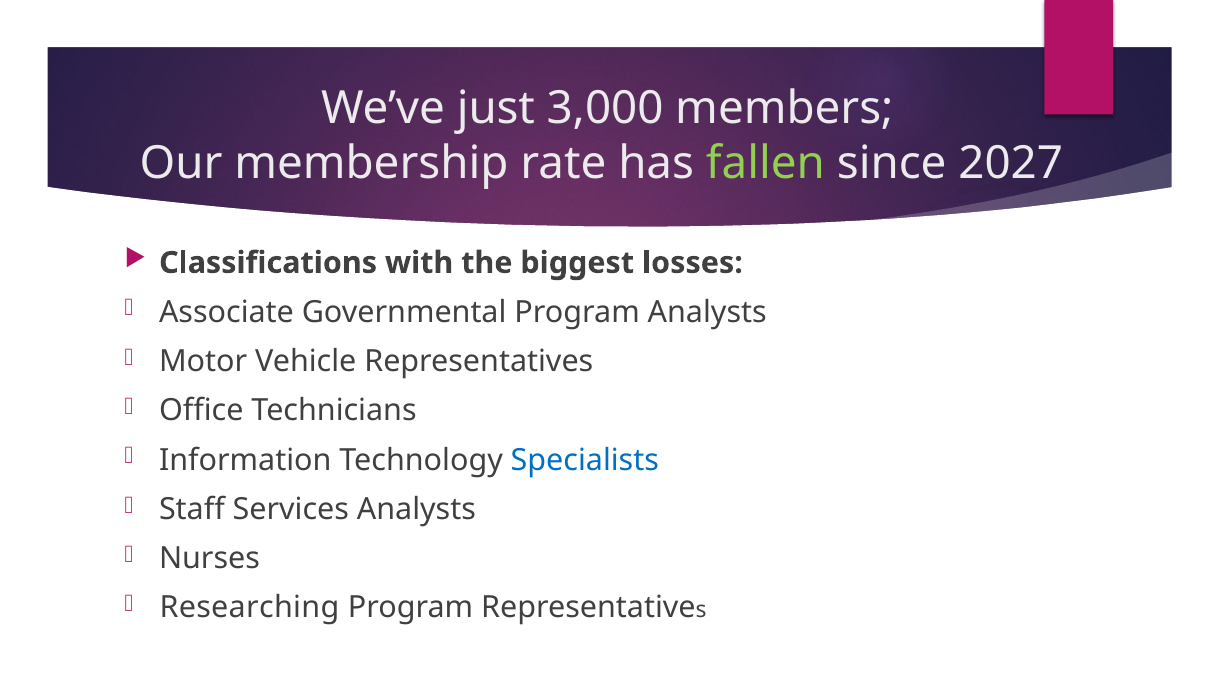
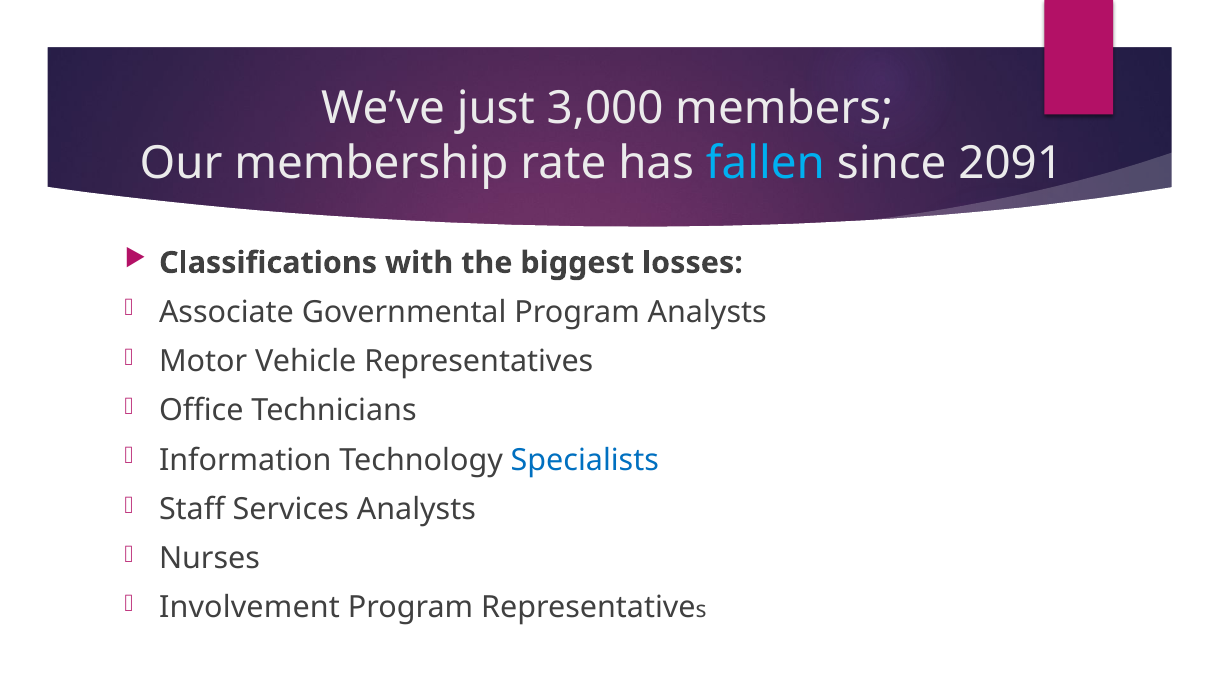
fallen colour: light green -> light blue (765, 163)
2027: 2027 -> 2091 (1011, 163)
Researching: Researching -> Involvement (249, 608)
